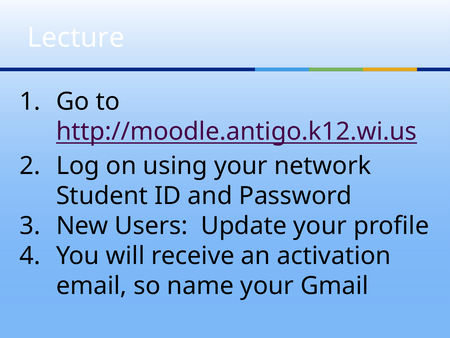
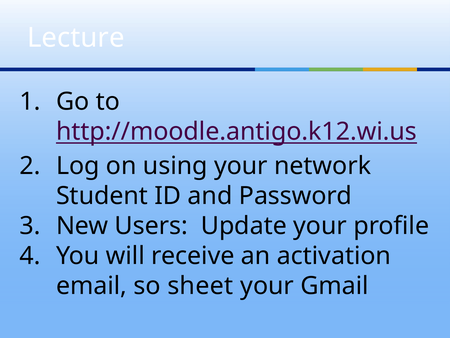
name: name -> sheet (200, 285)
